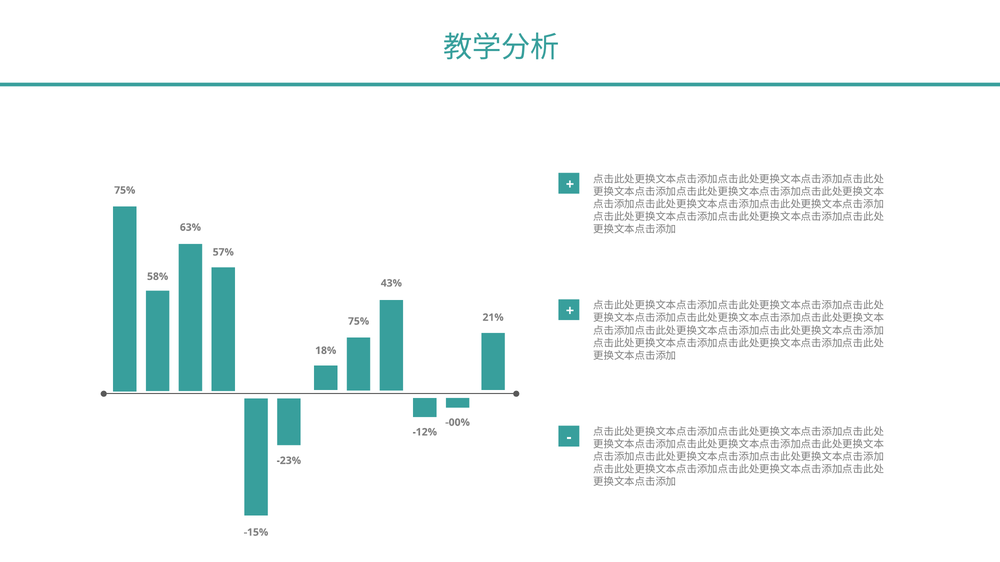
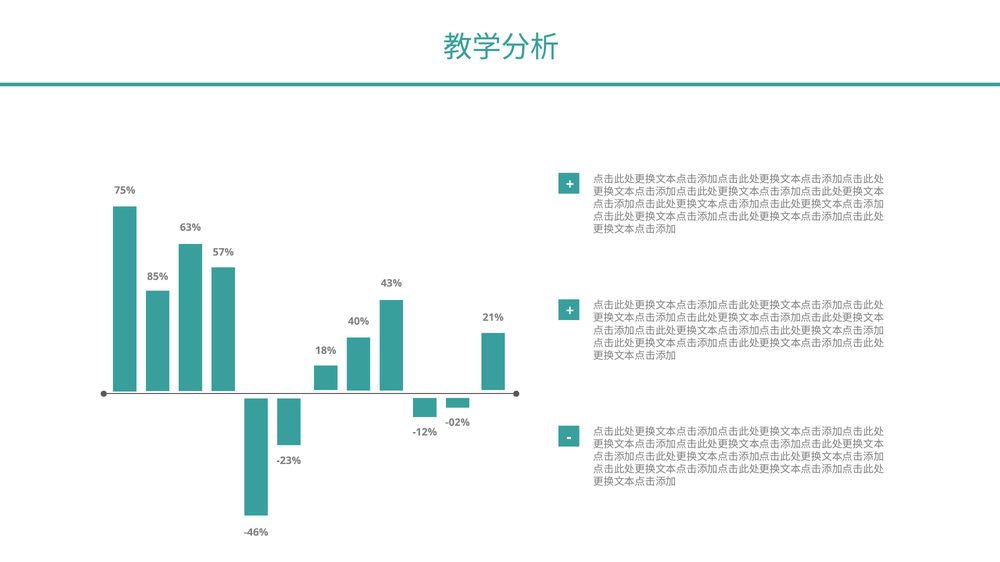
58%: 58% -> 85% (158, 277)
75%: 75% -> 40% (359, 322)
-00%: -00% -> -02% (458, 423)
-15%: -15% -> -46% (256, 533)
